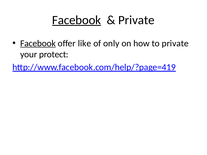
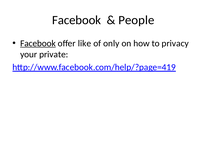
Facebook underline: present -> none (77, 20)
Private: Private -> People (136, 20)
to private: private -> privacy (175, 43)
protect: protect -> private (54, 54)
